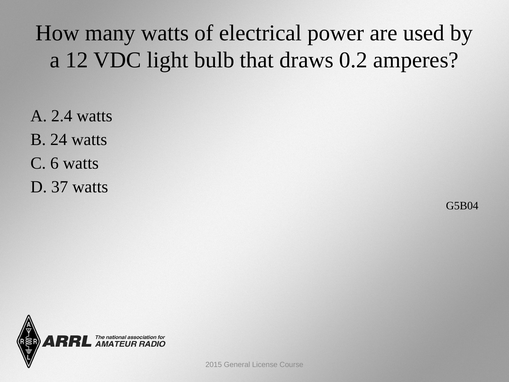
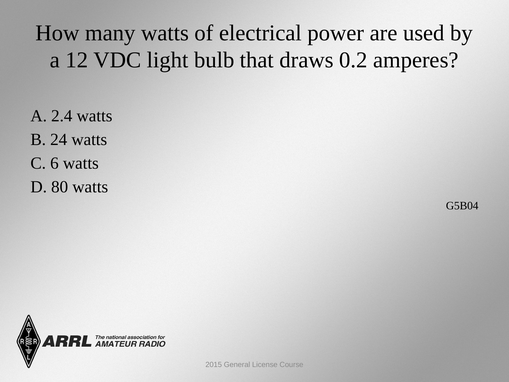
37: 37 -> 80 (60, 187)
